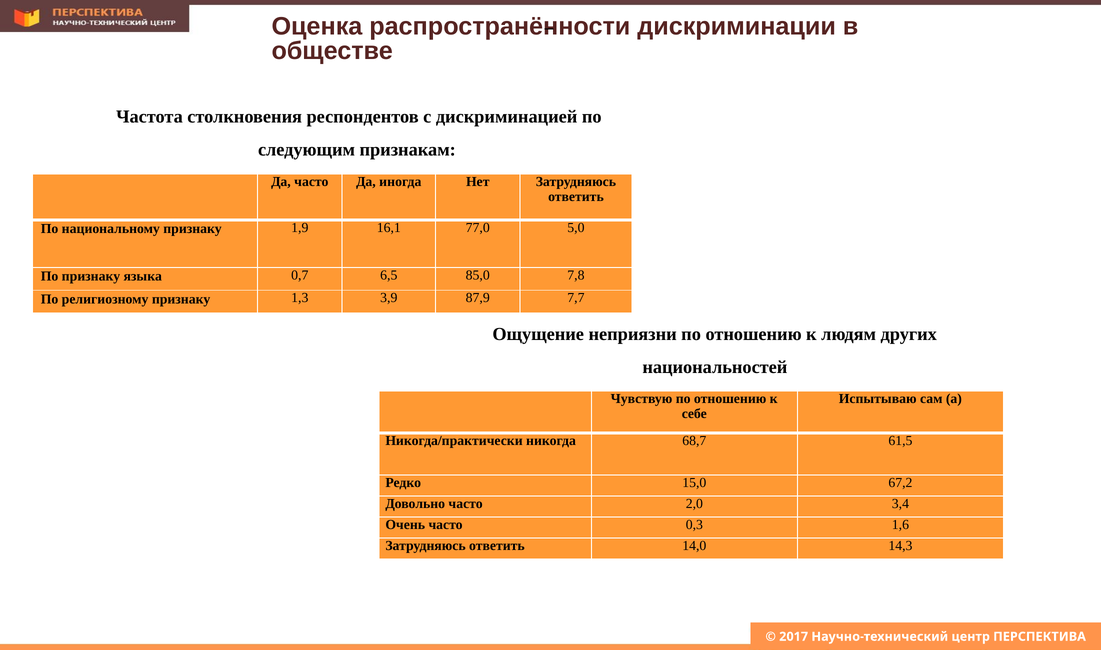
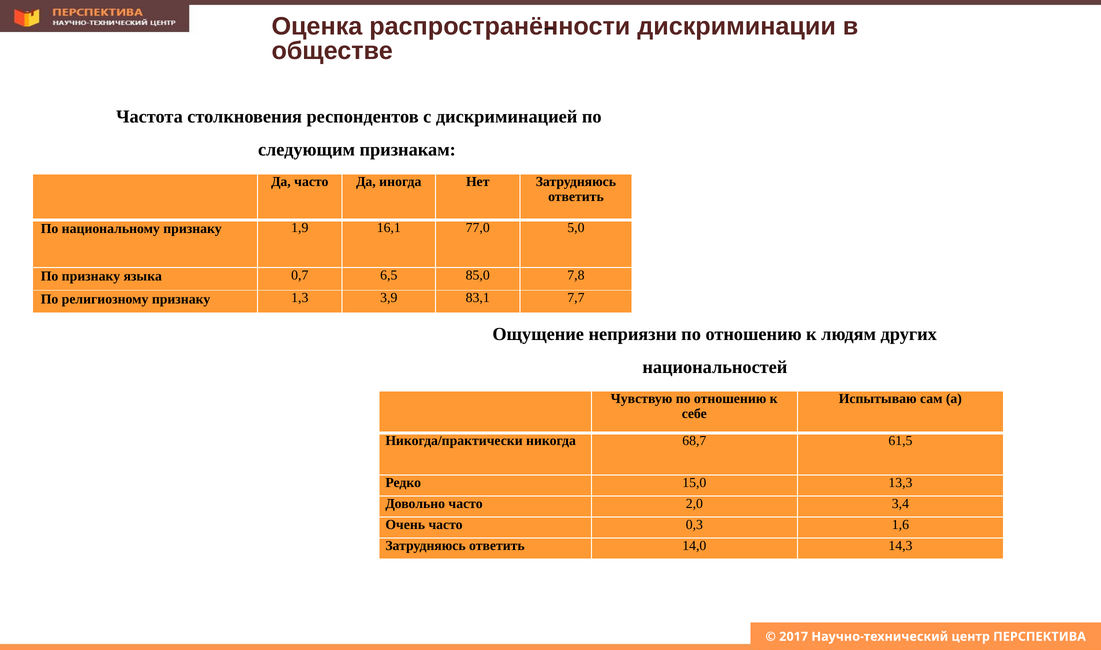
87,9: 87,9 -> 83,1 (478, 298)
67,2: 67,2 -> 13,3 (900, 483)
